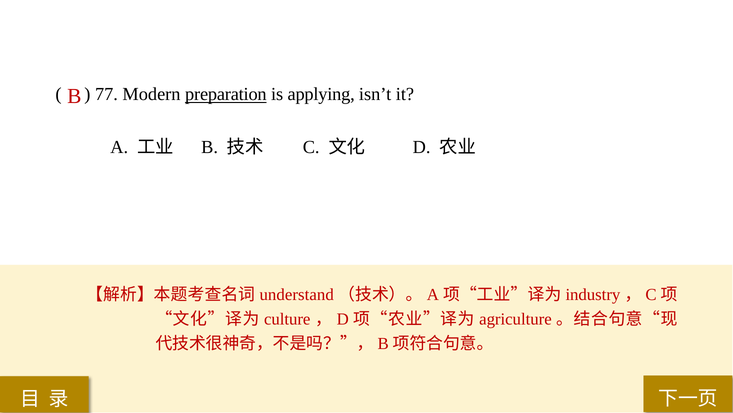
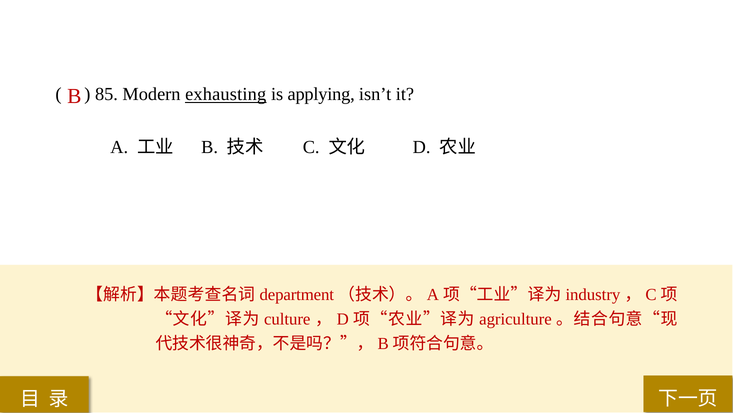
77: 77 -> 85 (106, 94)
preparation: preparation -> exhausting (226, 94)
understand: understand -> department (297, 294)
